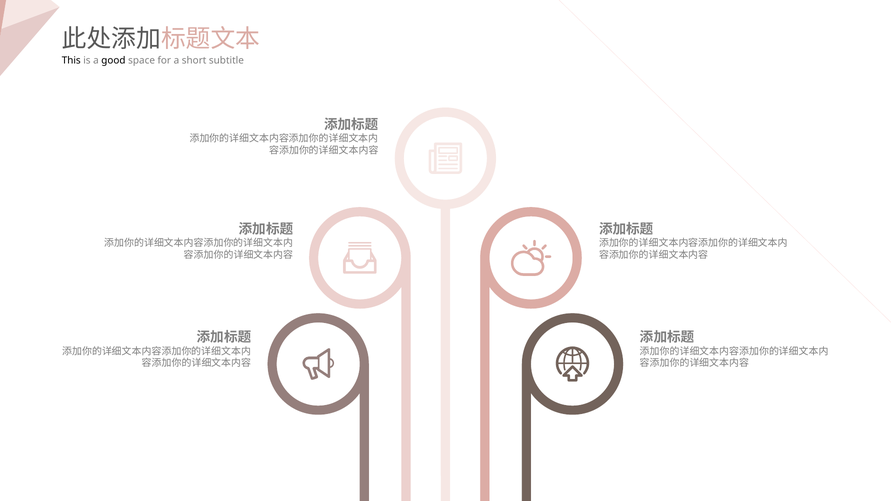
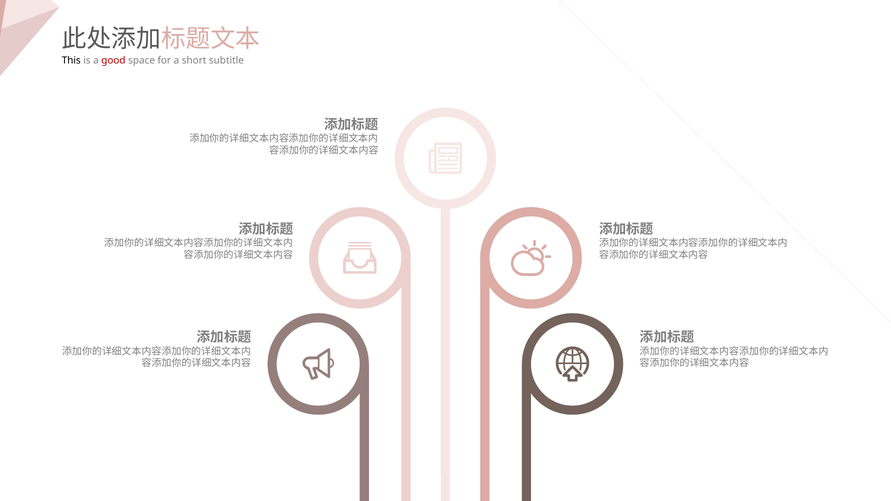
good colour: black -> red (113, 61)
